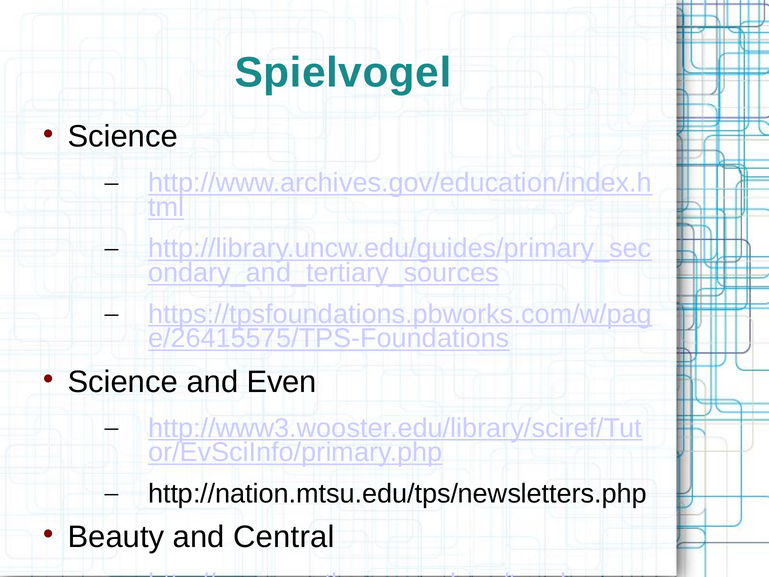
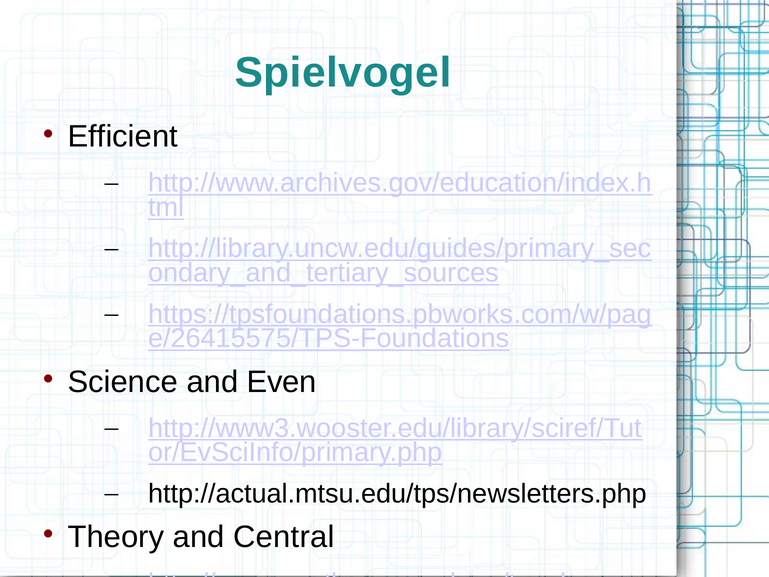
Science: Science -> Efficient (123, 137)
http://nation.mtsu.edu/tps/newsletters.php: http://nation.mtsu.edu/tps/newsletters.php -> http://actual.mtsu.edu/tps/newsletters.php (397, 493)
Beauty: Beauty -> Theory (116, 537)
